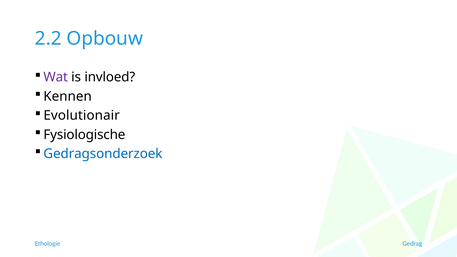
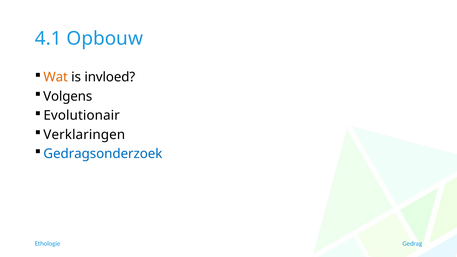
2.2: 2.2 -> 4.1 (48, 38)
Wat colour: purple -> orange (56, 77)
Kennen: Kennen -> Volgens (68, 96)
Fysiologische: Fysiologische -> Verklaringen (84, 135)
